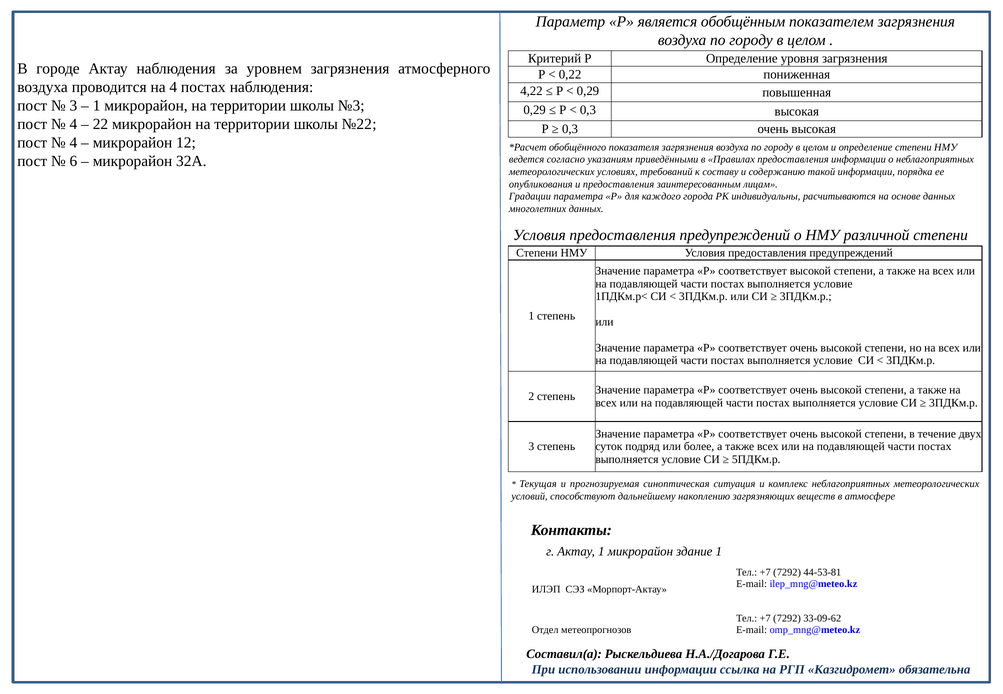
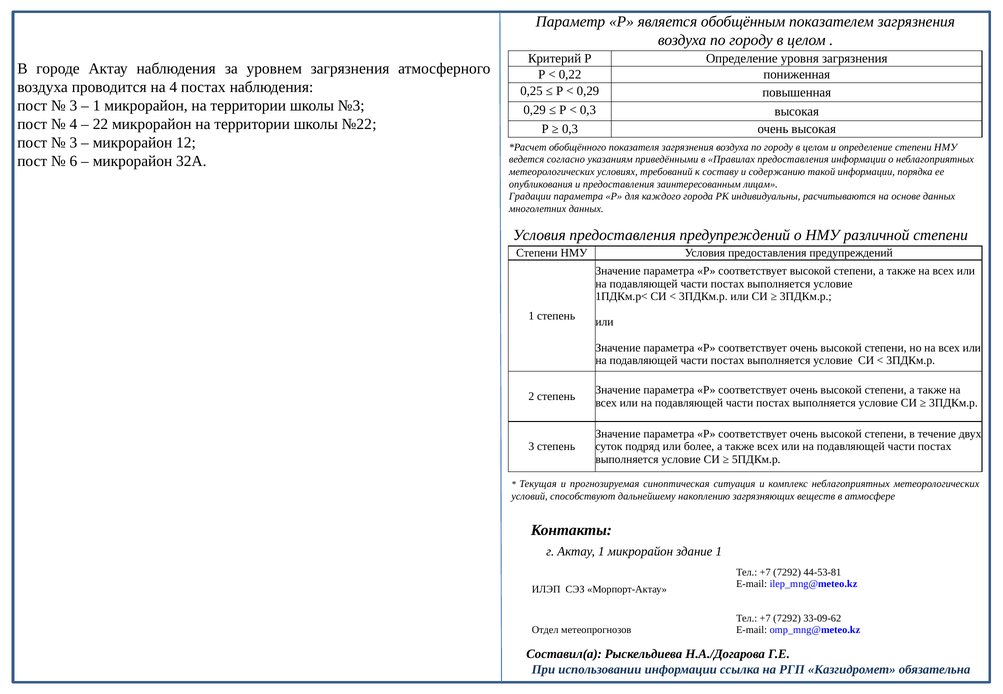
4,22: 4,22 -> 0,25 (531, 91)
4: 4 -> 3 (73, 143)
